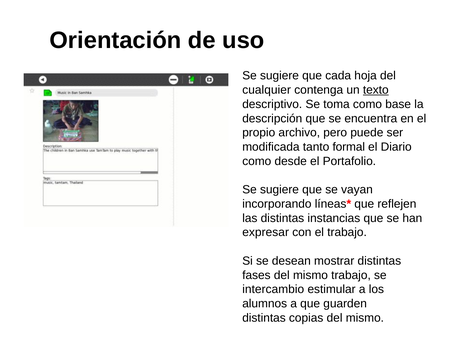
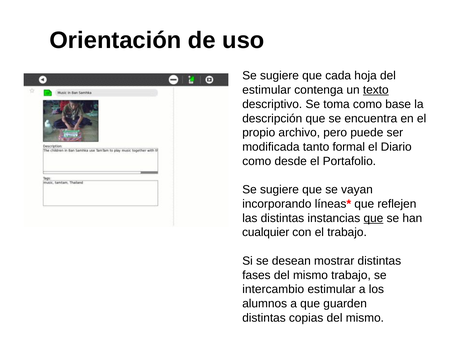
cualquier: cualquier -> estimular (267, 90)
que underline: none -> present (373, 218)
expresar: expresar -> cualquier (266, 233)
